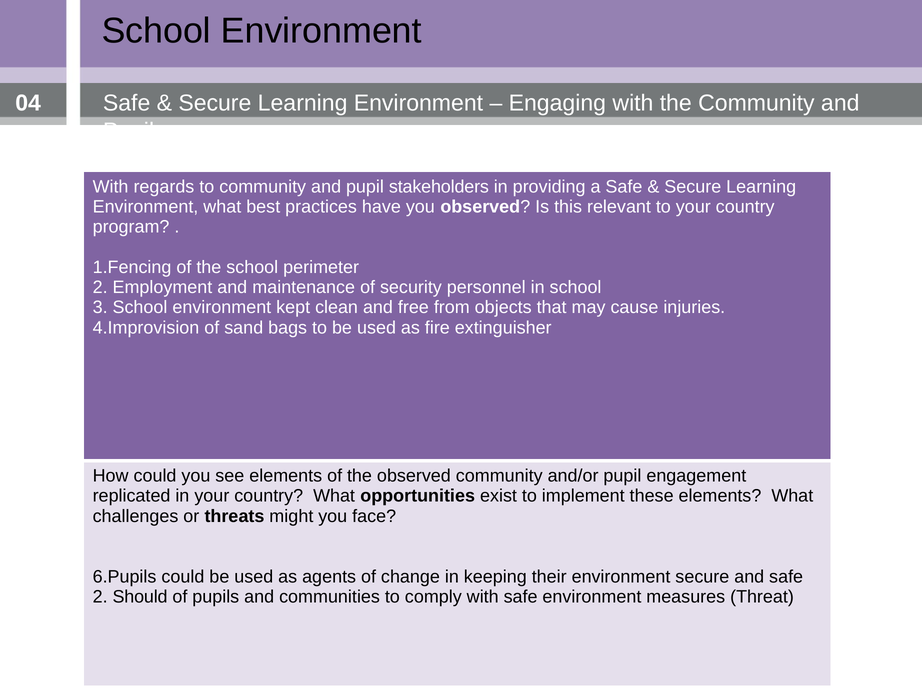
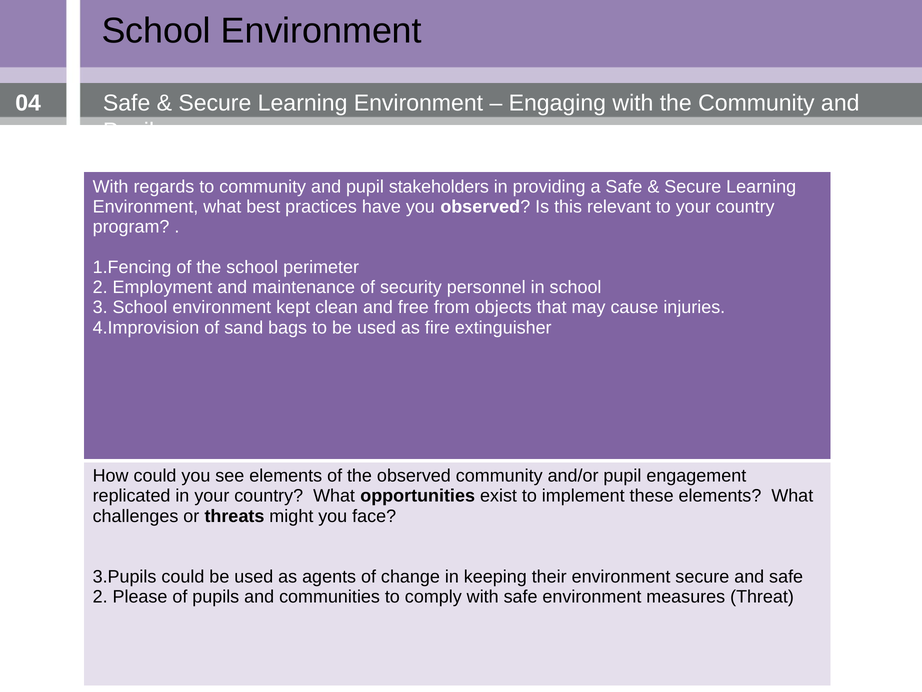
6.Pupils: 6.Pupils -> 3.Pupils (125, 576)
Should: Should -> Please (140, 596)
